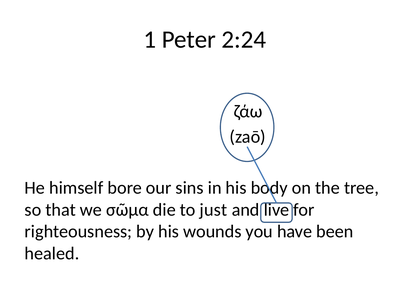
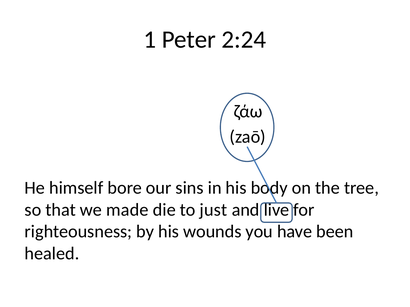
σῶμα: σῶμα -> made (127, 210)
